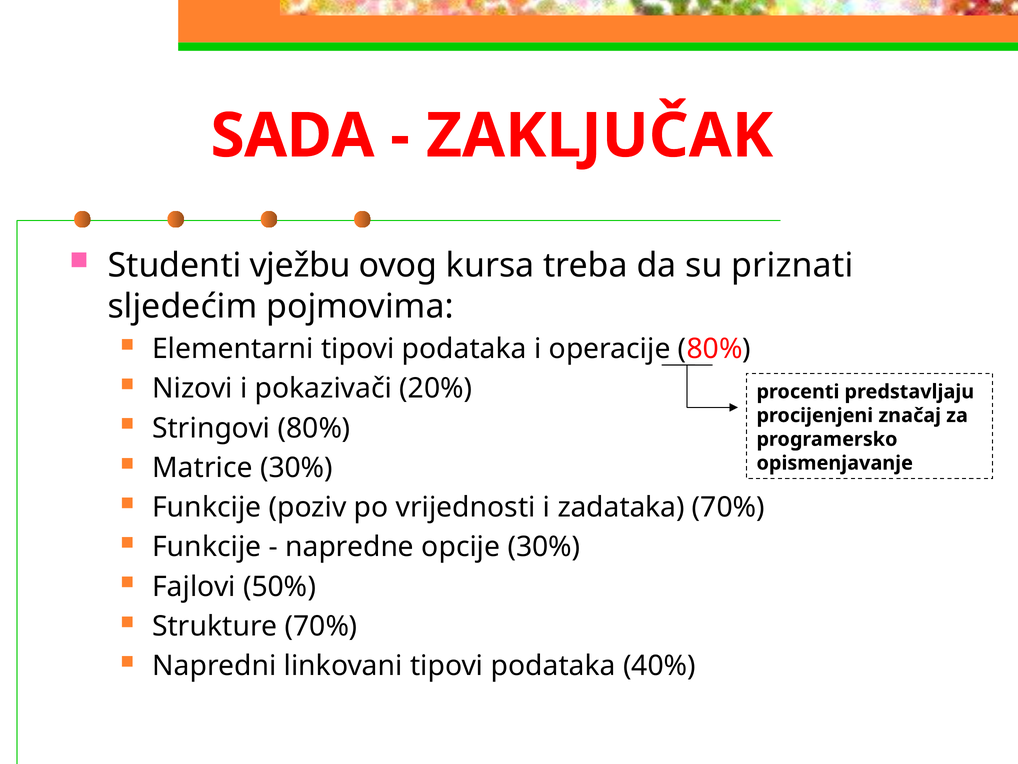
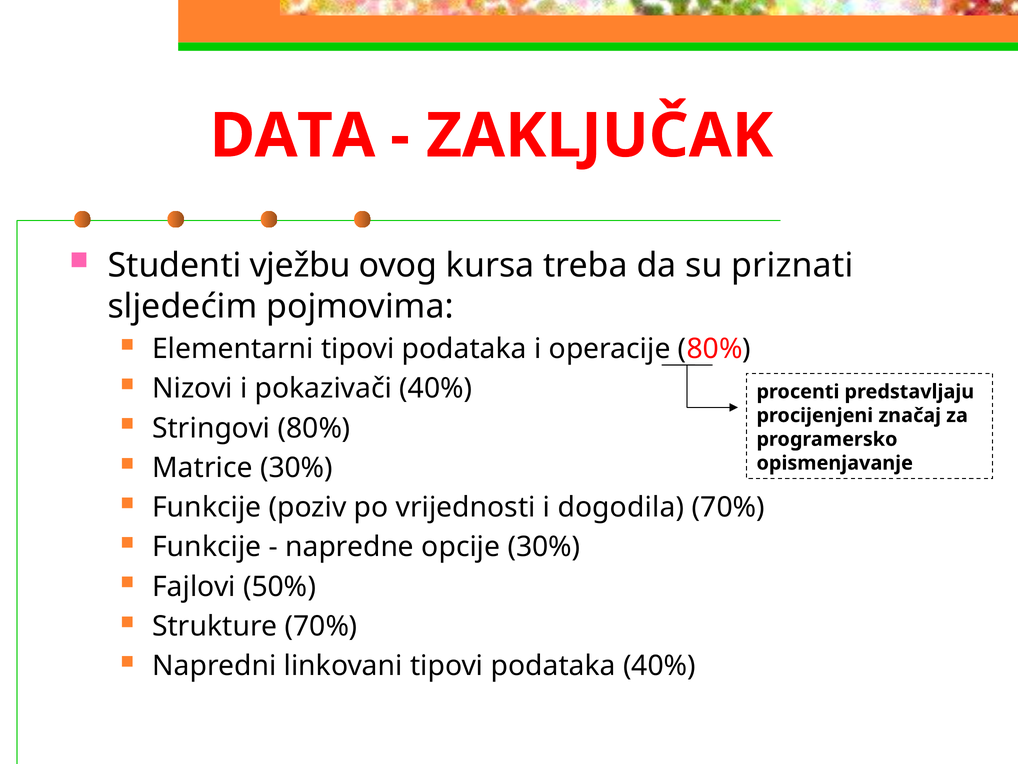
SADA: SADA -> DATA (292, 136)
pokazivači 20%: 20% -> 40% (436, 388)
zadataka: zadataka -> dogodila (621, 507)
